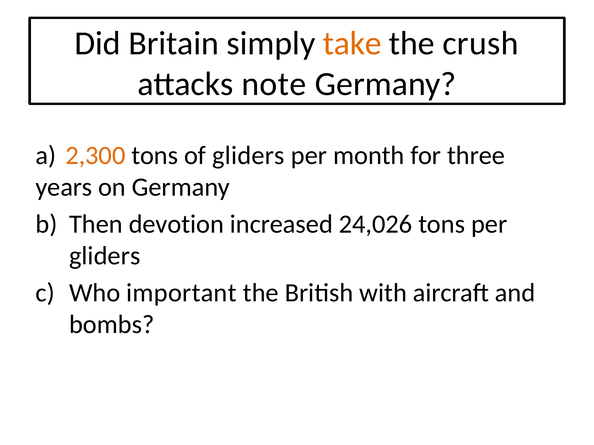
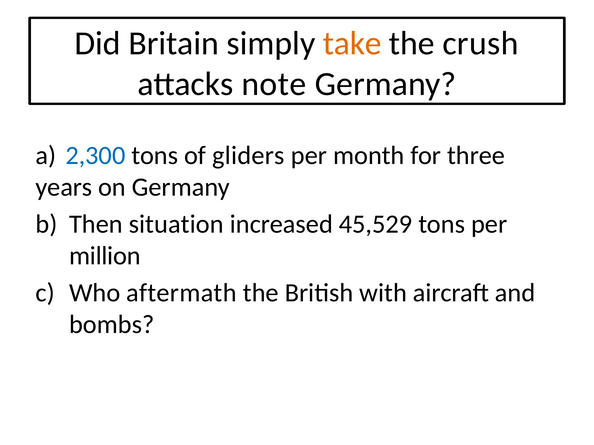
2,300 colour: orange -> blue (95, 156)
devotion: devotion -> situation (176, 224)
24,026: 24,026 -> 45,529 (376, 224)
gliders: gliders -> million (105, 256)
important: important -> aftermath (181, 293)
